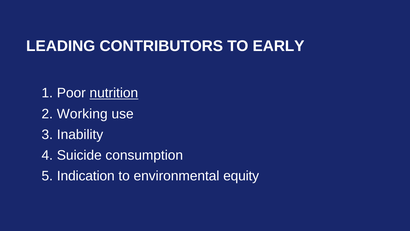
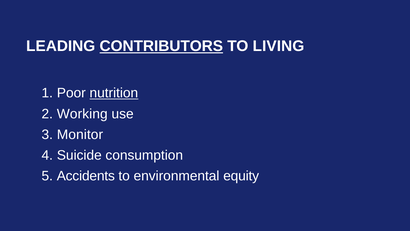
CONTRIBUTORS underline: none -> present (161, 46)
EARLY: EARLY -> LIVING (278, 46)
Inability: Inability -> Monitor (80, 134)
Indication: Indication -> Accidents (86, 176)
